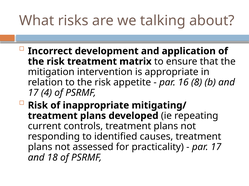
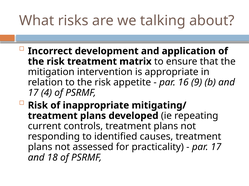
8: 8 -> 9 (197, 83)
